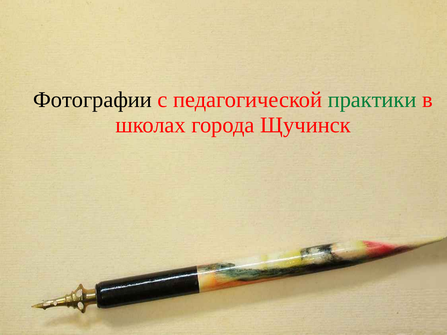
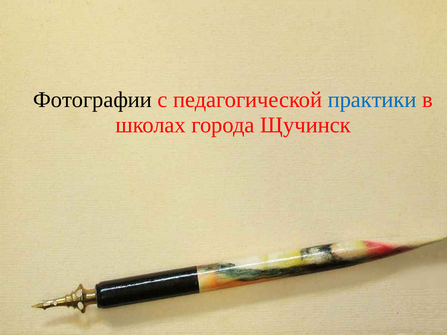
практики colour: green -> blue (372, 100)
